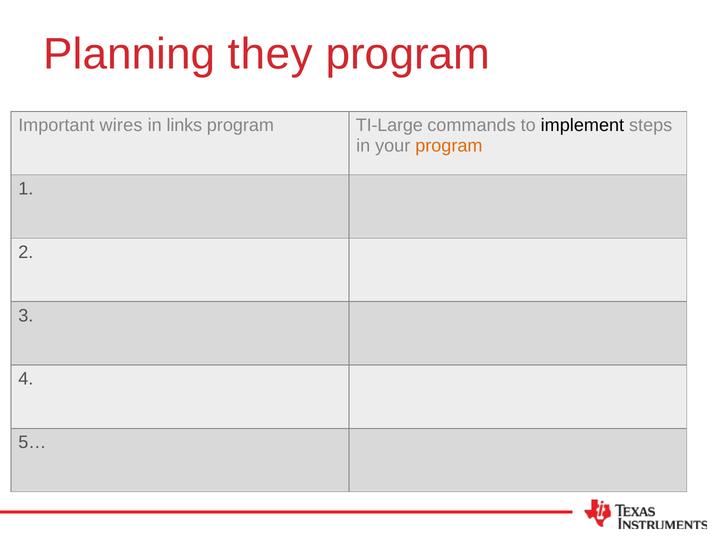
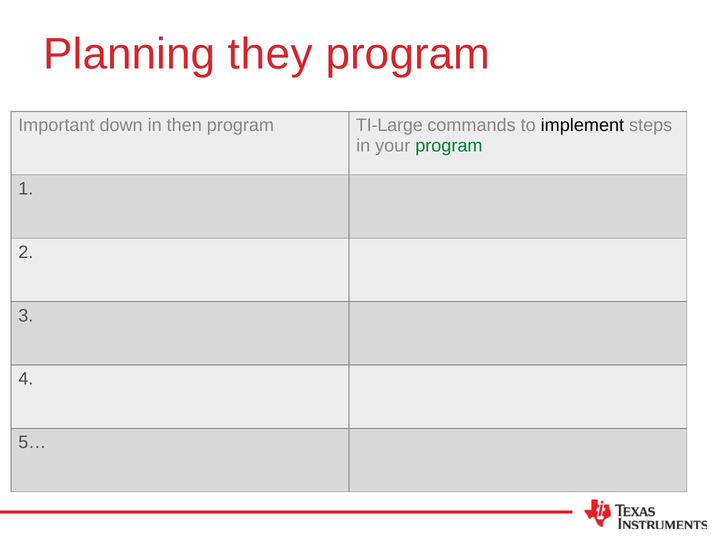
wires: wires -> down (121, 126)
links: links -> then (184, 126)
program colour: orange -> green (449, 146)
